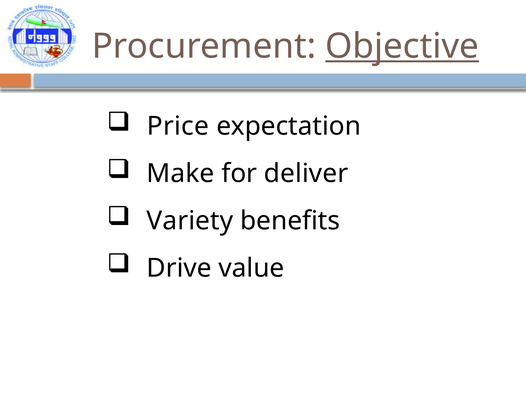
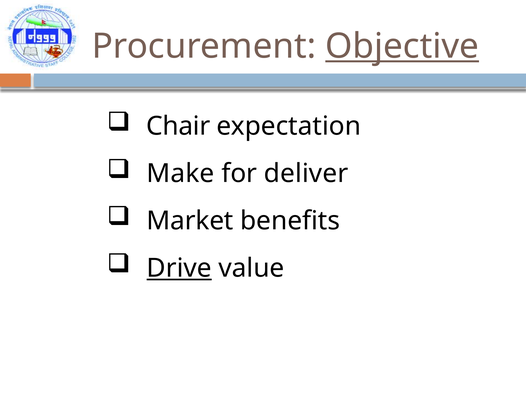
Price: Price -> Chair (178, 126)
Variety: Variety -> Market (190, 221)
Drive underline: none -> present (179, 269)
